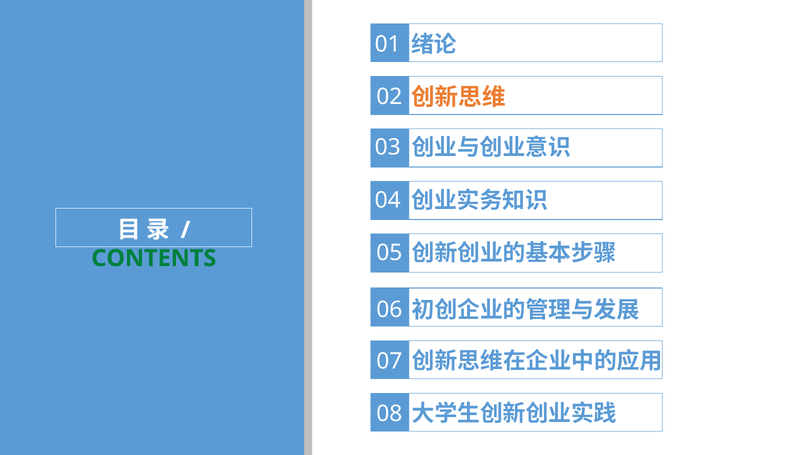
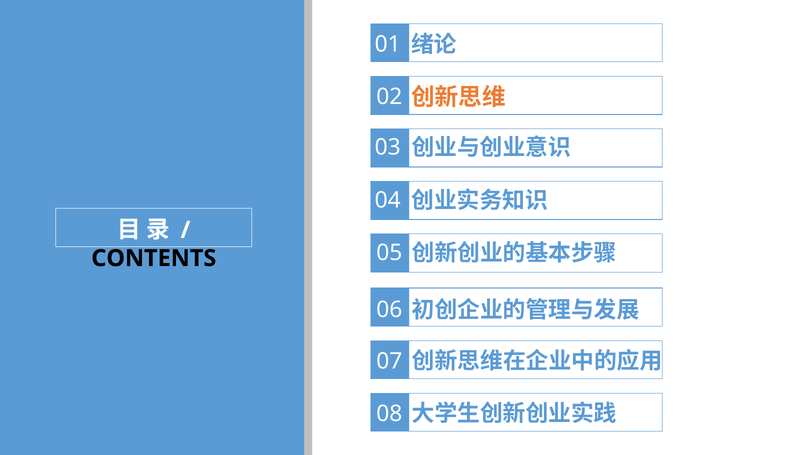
CONTENTS colour: green -> black (154, 258)
